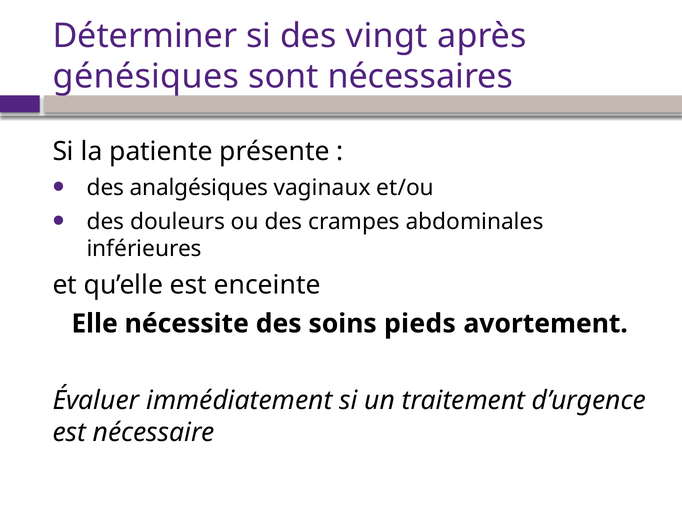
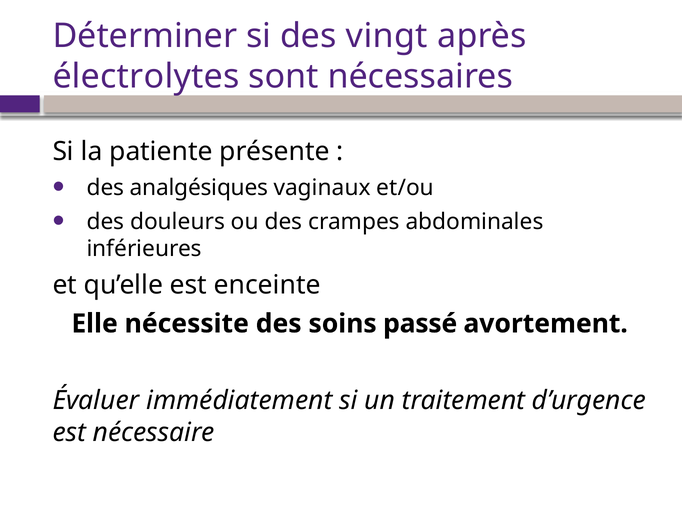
génésiques: génésiques -> électrolytes (146, 77)
pieds: pieds -> passé (420, 324)
